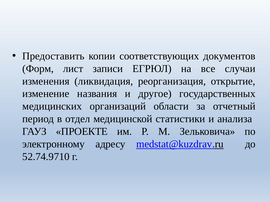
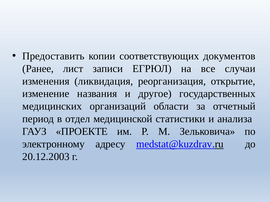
Форм: Форм -> Ранее (38, 69)
52.74.9710: 52.74.9710 -> 20.12.2003 (46, 157)
